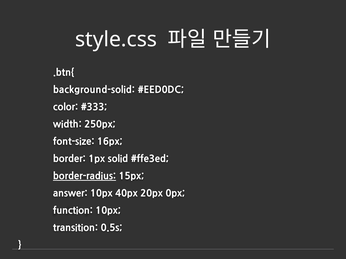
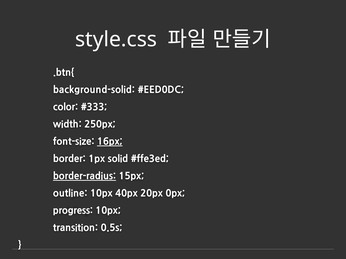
16px underline: none -> present (110, 142)
answer: answer -> outline (70, 194)
function: function -> progress (73, 211)
